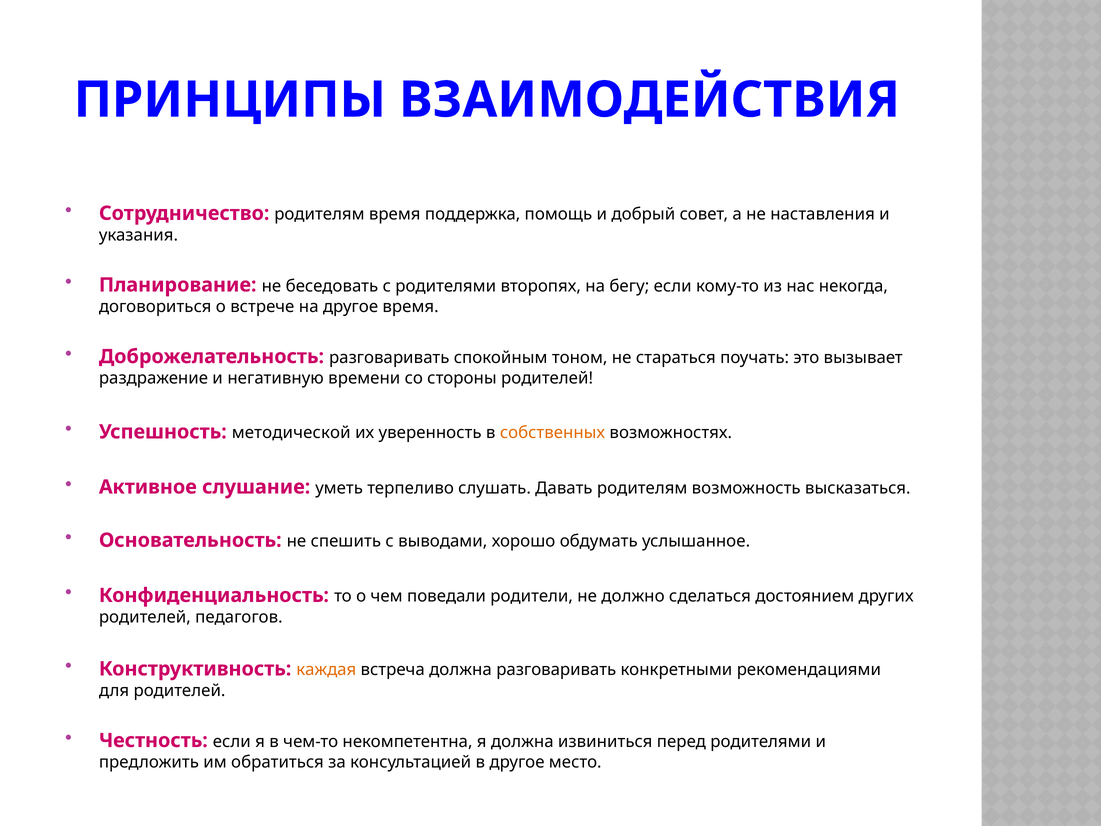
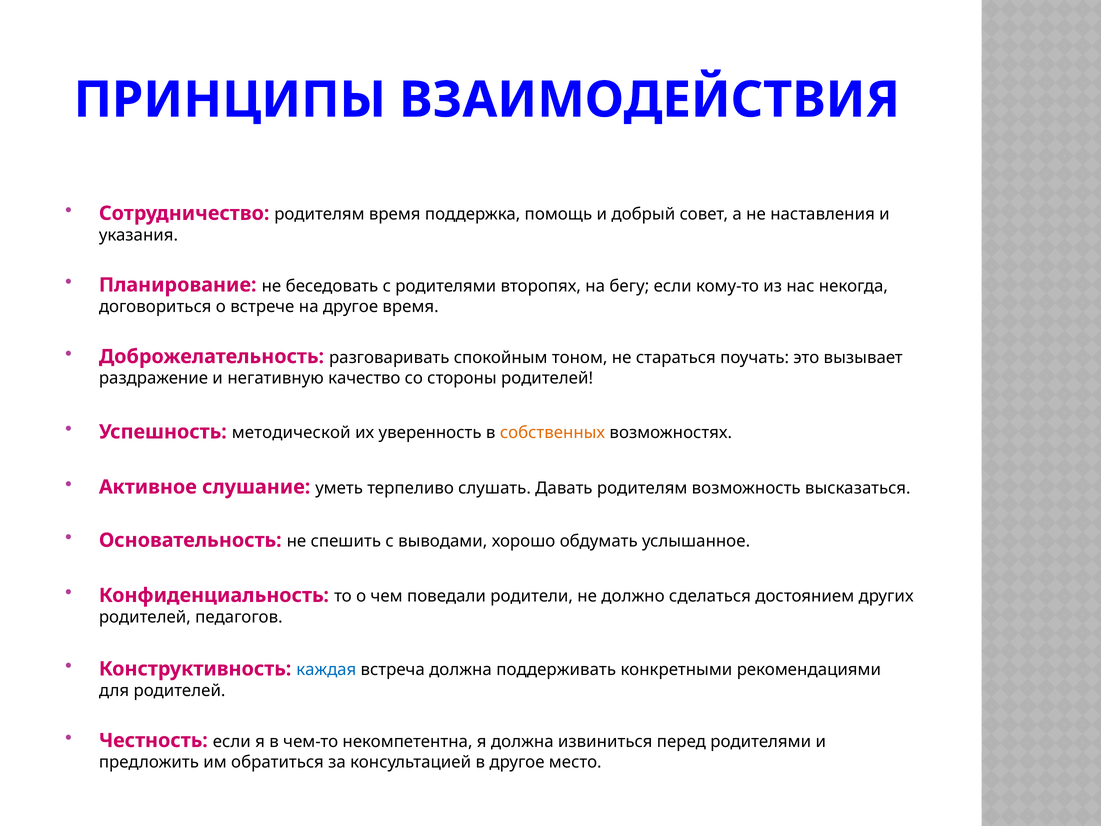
времени: времени -> качество (364, 378)
каждая colour: orange -> blue (326, 670)
должна разговаривать: разговаривать -> поддерживать (556, 670)
